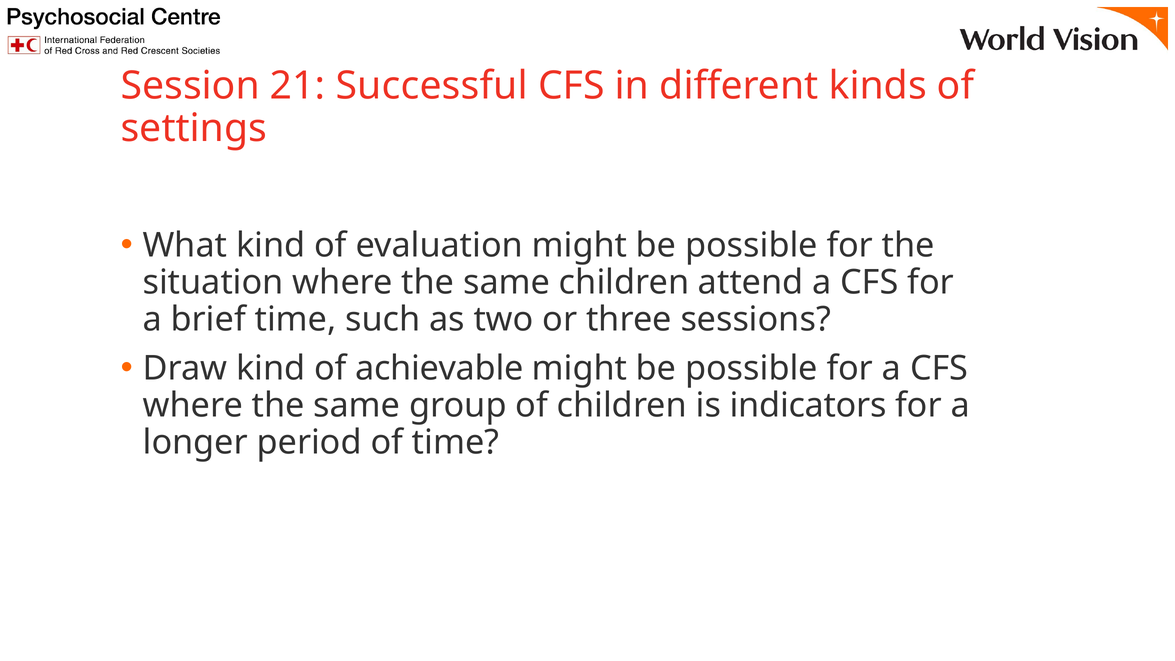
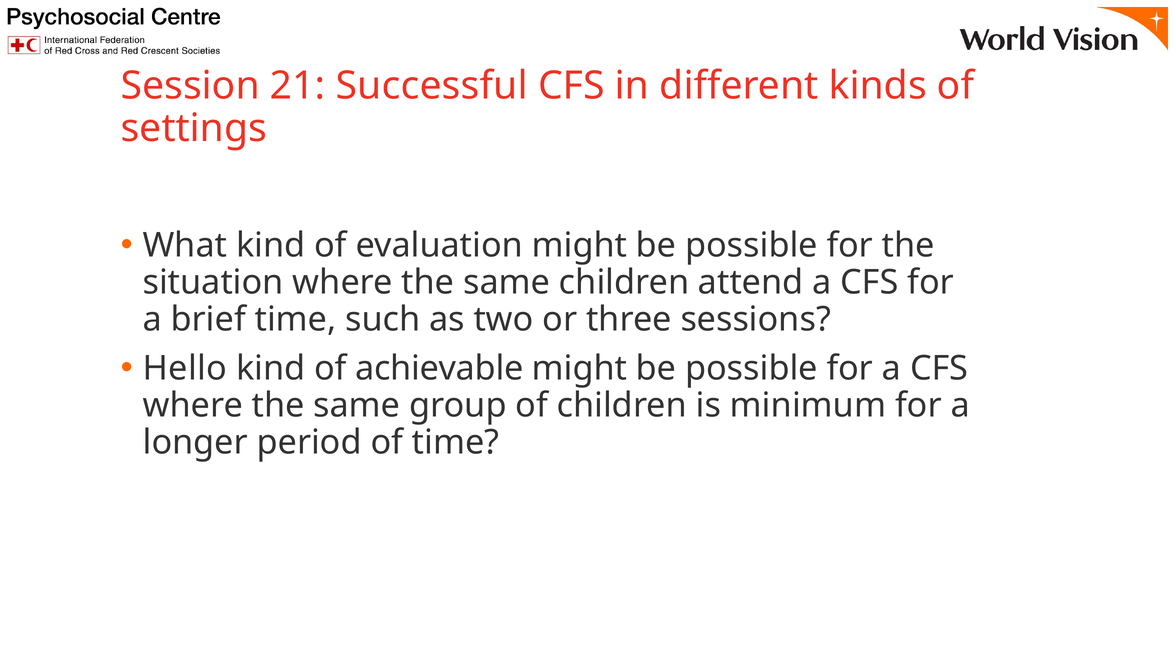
Draw: Draw -> Hello (185, 368)
indicators: indicators -> minimum (808, 405)
